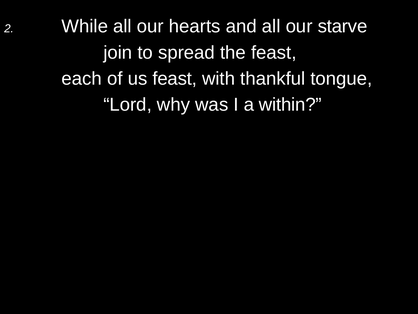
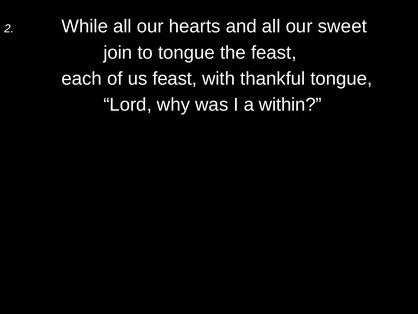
starve: starve -> sweet (342, 26)
to spread: spread -> tongue (186, 52)
